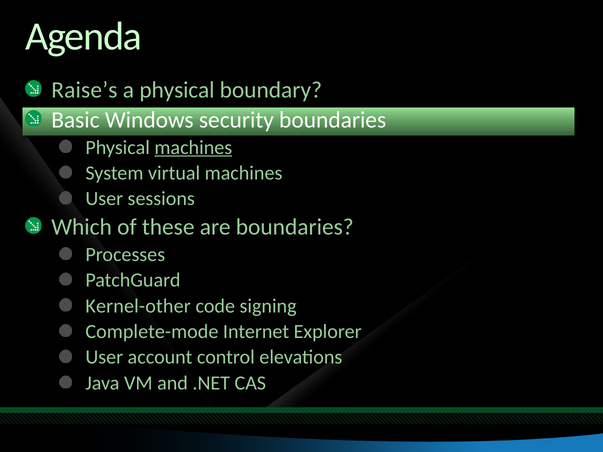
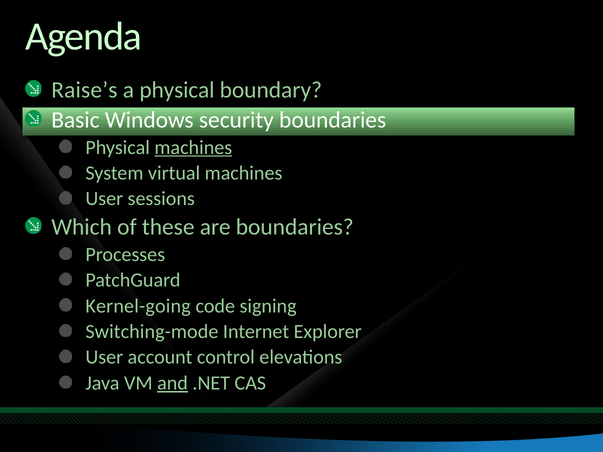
Kernel-other: Kernel-other -> Kernel-going (138, 306)
Complete-mode: Complete-mode -> Switching-mode (152, 332)
and underline: none -> present (173, 383)
